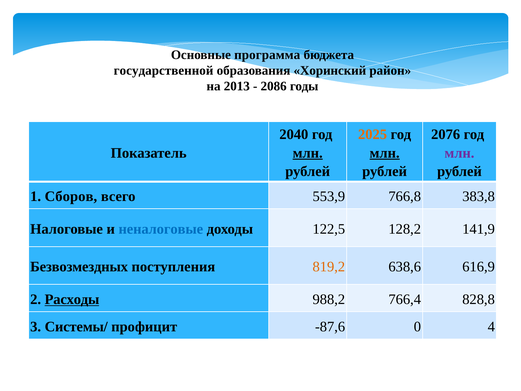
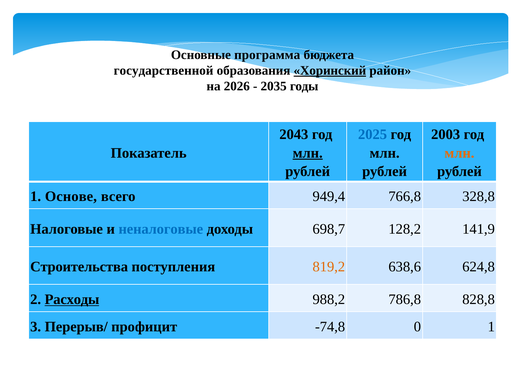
Хоринский underline: none -> present (330, 70)
2013: 2013 -> 2026 (237, 86)
2086: 2086 -> 2035 (274, 86)
2040: 2040 -> 2043 (294, 134)
2025 colour: orange -> blue (373, 134)
2076: 2076 -> 2003 (446, 134)
млн underline: present -> none (385, 153)
млн colour: purple -> orange (459, 153)
Сборов: Сборов -> Основе (71, 196)
553,9: 553,9 -> 949,4 (329, 196)
383,8: 383,8 -> 328,8 (479, 196)
122,5: 122,5 -> 698,7 (329, 229)
Безвозмездных: Безвозмездных -> Строительства (79, 267)
616,9: 616,9 -> 624,8 (479, 267)
766,4: 766,4 -> 786,8 (405, 299)
Системы/: Системы/ -> Перерыв/ (76, 326)
-87,6: -87,6 -> -74,8 (330, 326)
0 4: 4 -> 1 (491, 326)
